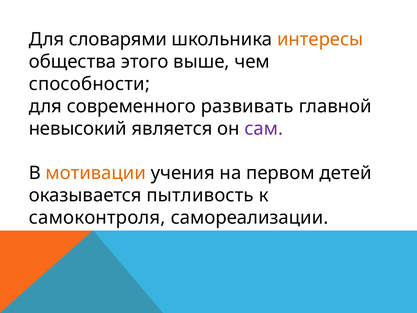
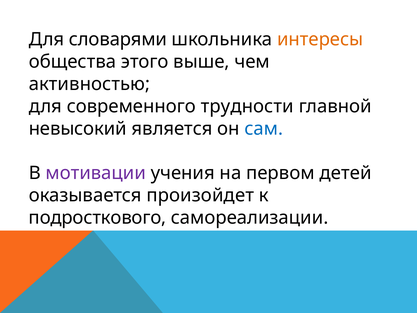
способности: способности -> активностью (89, 84)
развивать: развивать -> трудности (247, 106)
сам colour: purple -> blue (264, 128)
мотивации colour: orange -> purple (96, 173)
пытливость: пытливость -> произойдет (200, 195)
самоконтроля: самоконтроля -> подросткового (97, 217)
